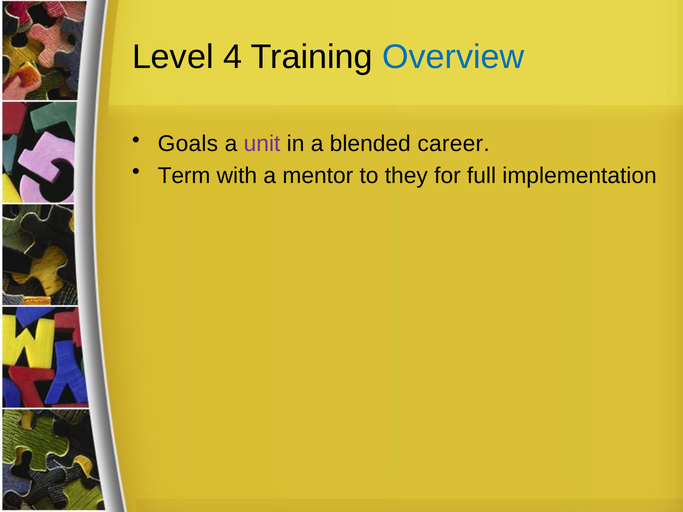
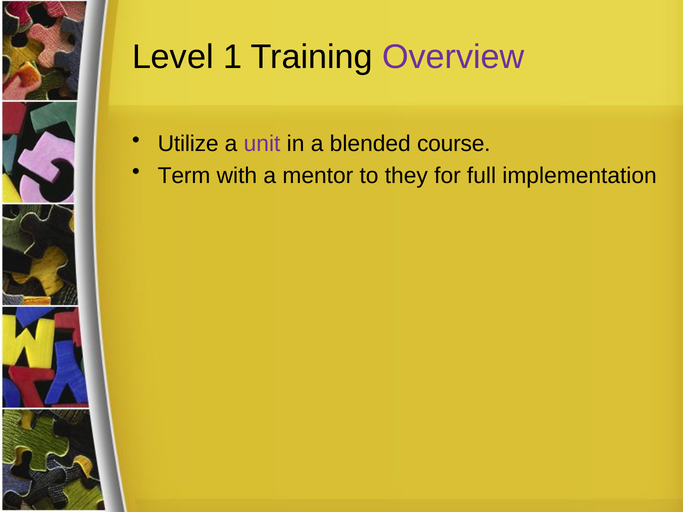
4: 4 -> 1 (233, 57)
Overview colour: blue -> purple (453, 57)
Goals: Goals -> Utilize (188, 144)
career: career -> course (454, 144)
